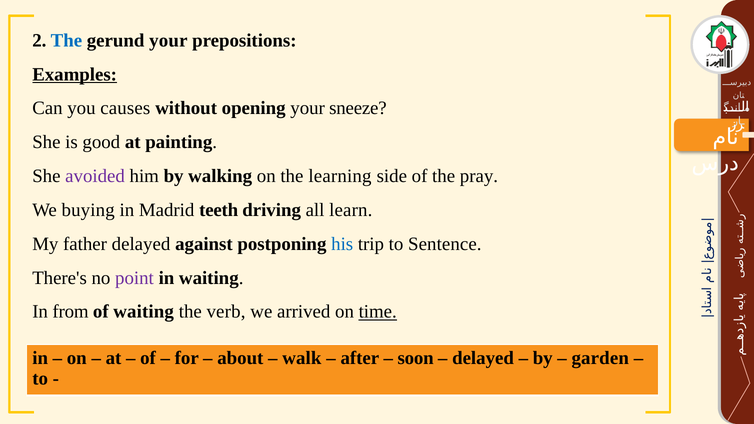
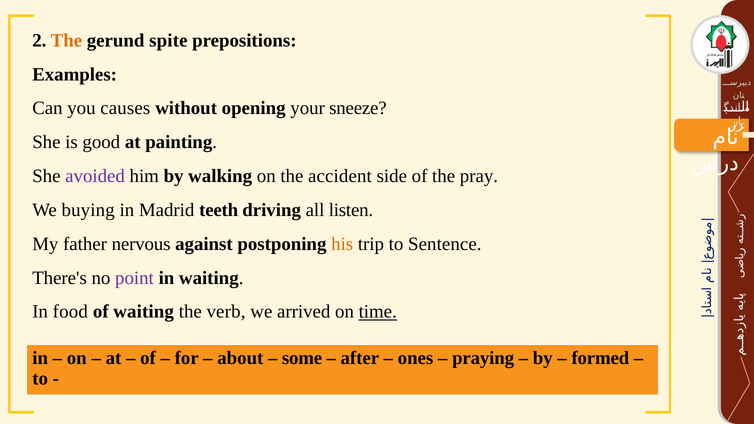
The colour: blue -> orange (66, 40)
gerund your: your -> spite (168, 40)
Examples underline: present -> none (75, 74)
learning: learning -> accident (340, 176)
learn: learn -> listen (351, 210)
father delayed: delayed -> nervous (141, 244)
his colour: blue -> orange (342, 244)
from: from -> food (70, 312)
walk: walk -> some (302, 358)
soon: soon -> ones (416, 358)
delayed: delayed -> praying (483, 358)
garden: garden -> formed (600, 358)
